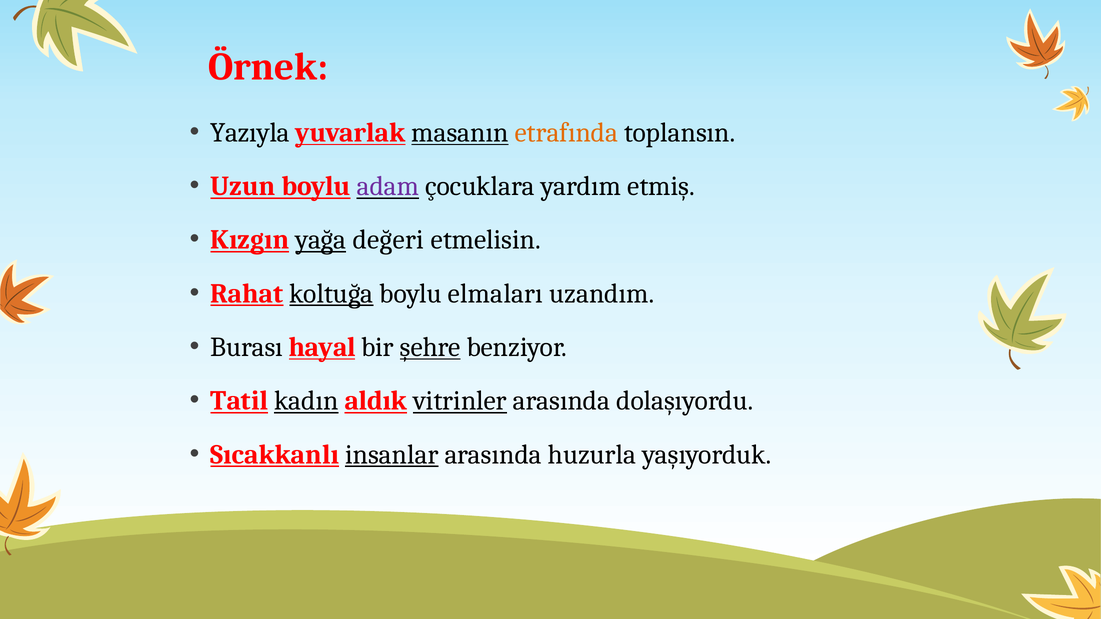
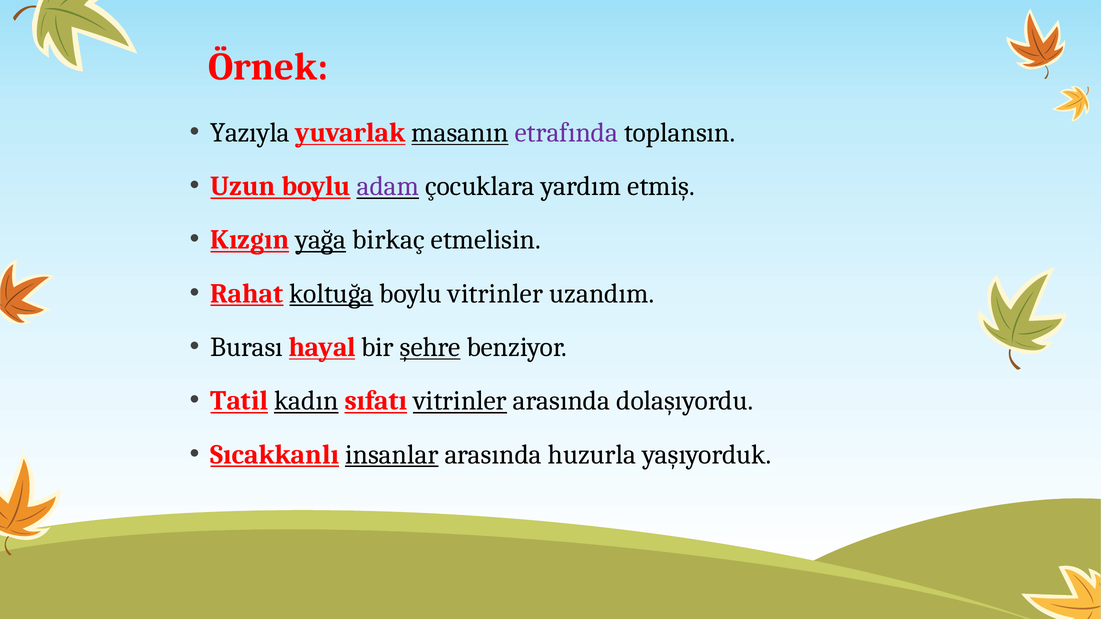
etrafında colour: orange -> purple (566, 133)
değeri: değeri -> birkaç (389, 240)
boylu elmaları: elmaları -> vitrinler (496, 294)
aldık: aldık -> sıfatı (376, 401)
